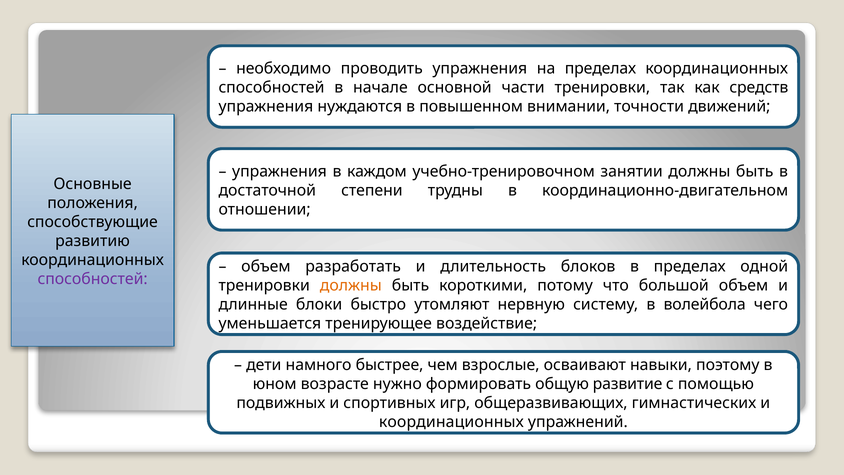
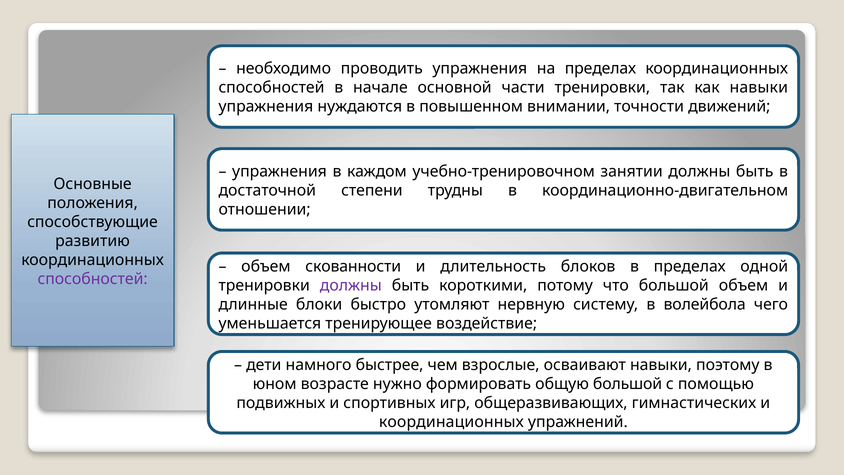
как средств: средств -> навыки (759, 88)
разработать: разработать -> скованности (353, 266)
должны colour: orange -> purple (351, 285)
общую развитие: развитие -> большой (628, 384)
